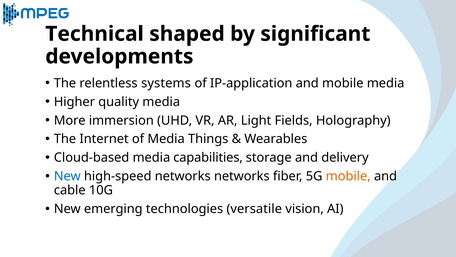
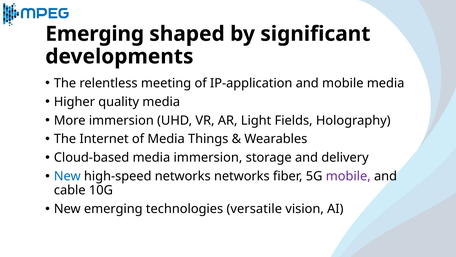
Technical: Technical -> Emerging (95, 34)
systems: systems -> meeting (166, 83)
media capabilities: capabilities -> immersion (208, 157)
mobile colour: orange -> purple (348, 176)
